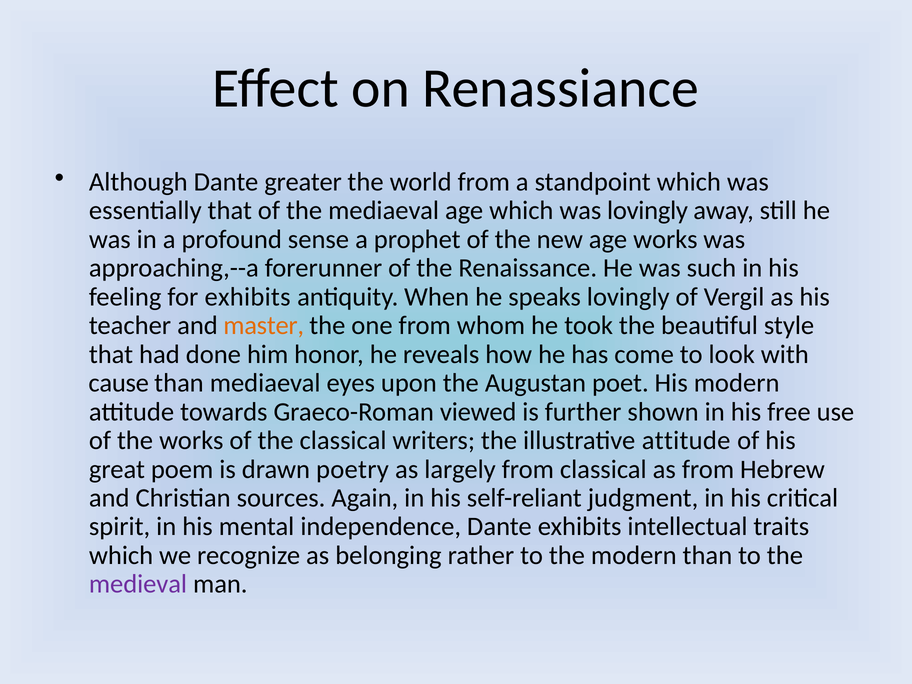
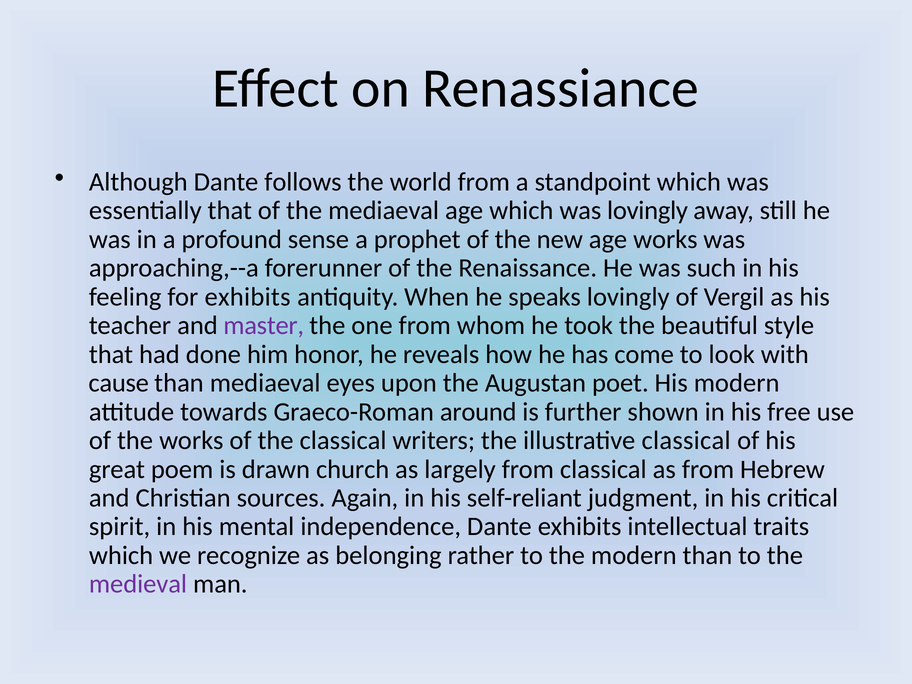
greater: greater -> follows (303, 182)
master colour: orange -> purple (264, 326)
viewed: viewed -> around (478, 412)
illustrative attitude: attitude -> classical (686, 441)
poetry: poetry -> church (353, 469)
